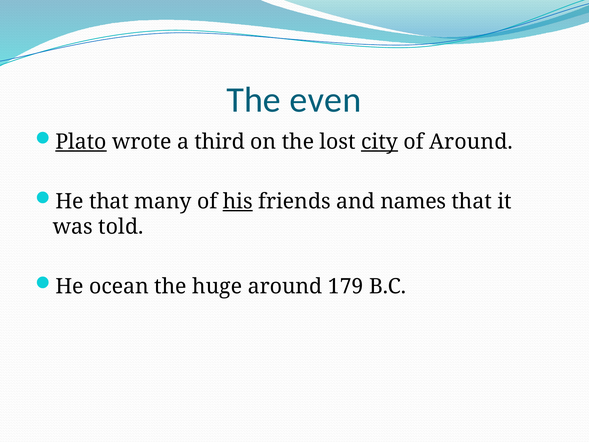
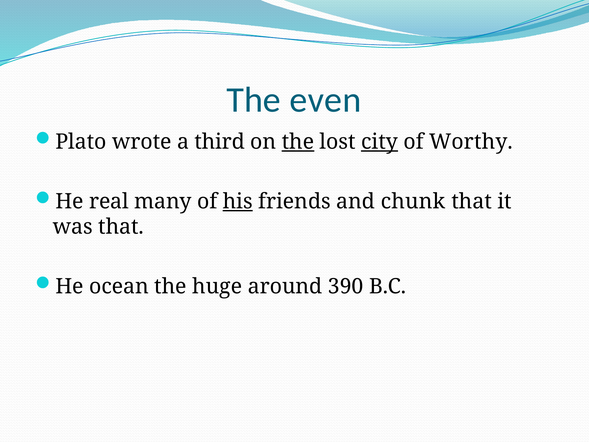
Plato underline: present -> none (81, 142)
the underline: none -> present (298, 142)
of Around: Around -> Worthy (471, 142)
He that: that -> real (109, 201)
names: names -> chunk (413, 201)
was told: told -> that (121, 227)
179: 179 -> 390 (346, 286)
